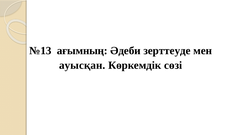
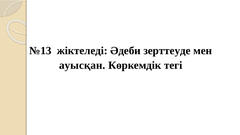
ағымның: ағымның -> жіктеледі (82, 51)
сөзі: сөзі -> тегі (173, 65)
